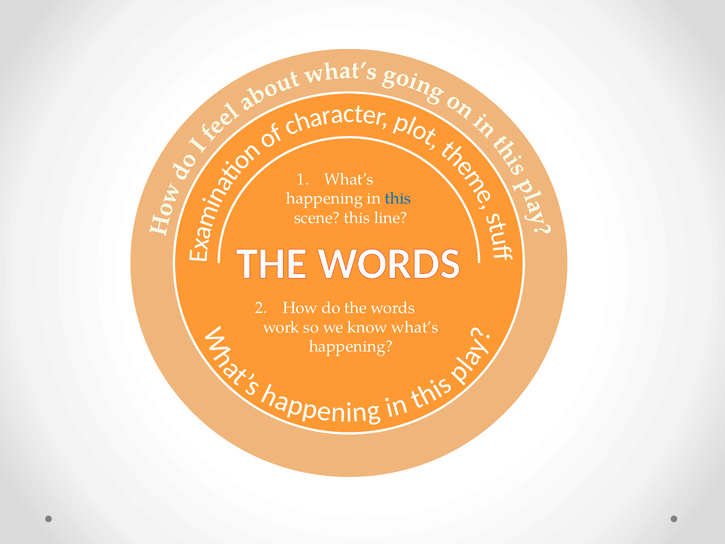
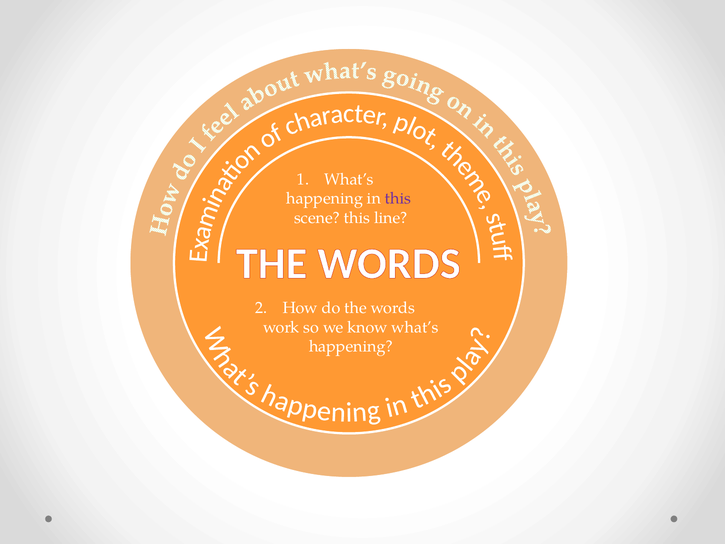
this colour: blue -> purple (398, 199)
